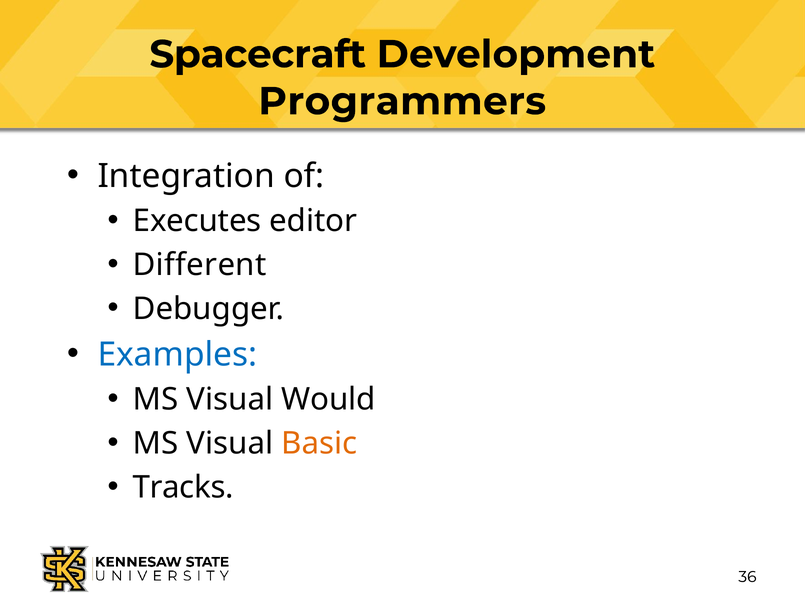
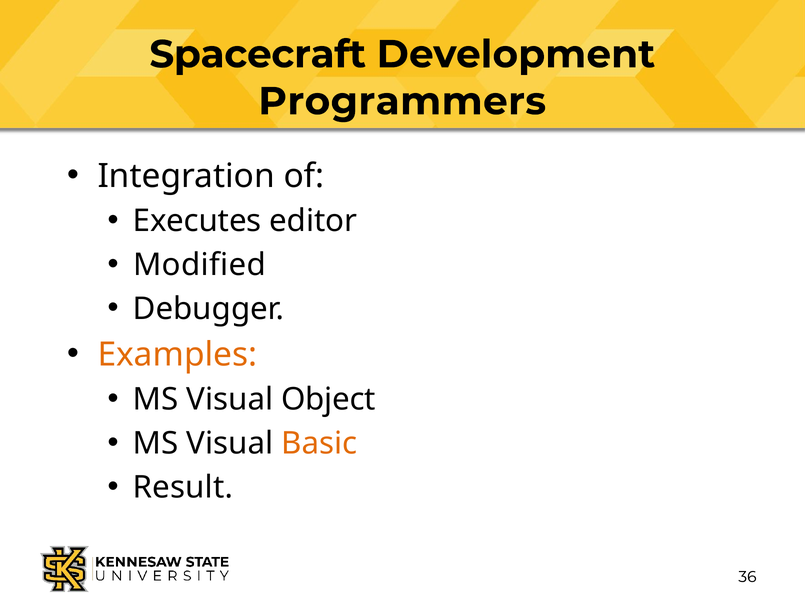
Different: Different -> Modified (200, 265)
Examples colour: blue -> orange (177, 354)
Would: Would -> Object (328, 399)
Tracks: Tracks -> Result (183, 487)
